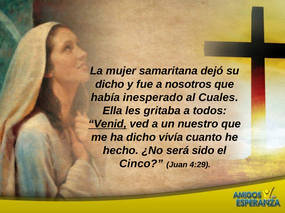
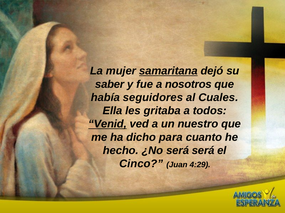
samaritana underline: none -> present (168, 71)
dicho: dicho -> saber (110, 84)
inesperado: inesperado -> seguidores (153, 98)
vivía: vivía -> para (171, 138)
será sido: sido -> será (203, 151)
